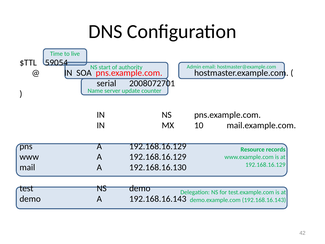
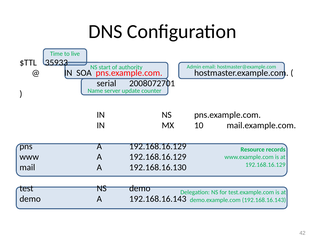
59054: 59054 -> 35933 (56, 62)
